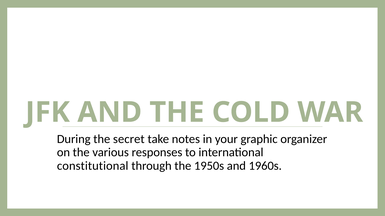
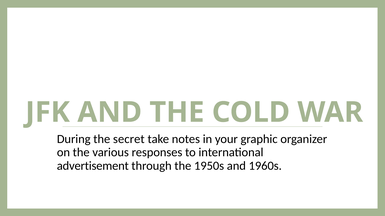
constitutional: constitutional -> advertisement (93, 166)
